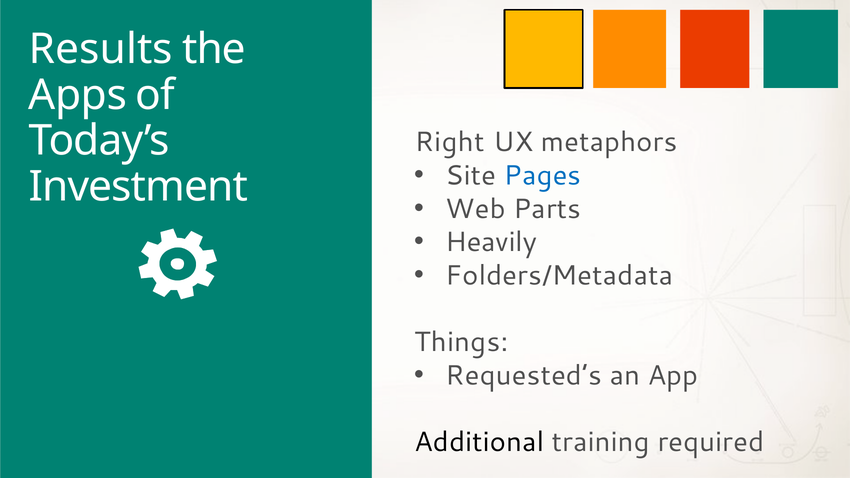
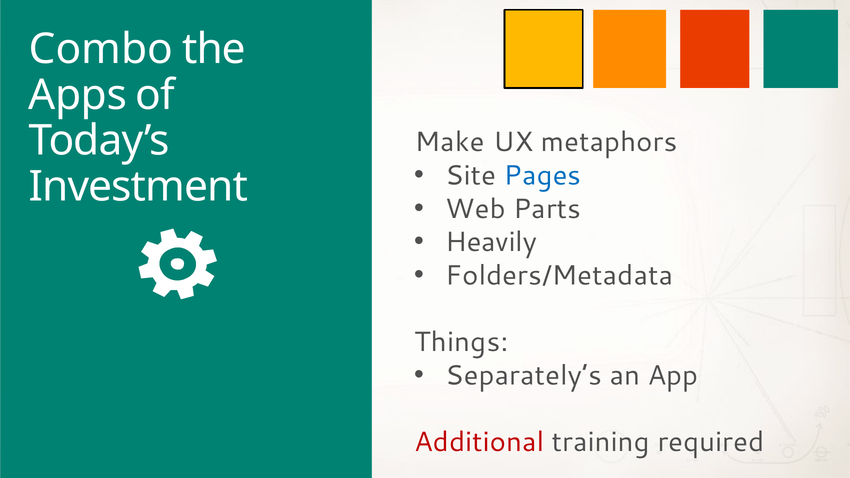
Results: Results -> Combo (101, 49)
Right: Right -> Make (450, 142)
Requested’s: Requested’s -> Separately’s (524, 376)
Additional colour: black -> red (479, 442)
